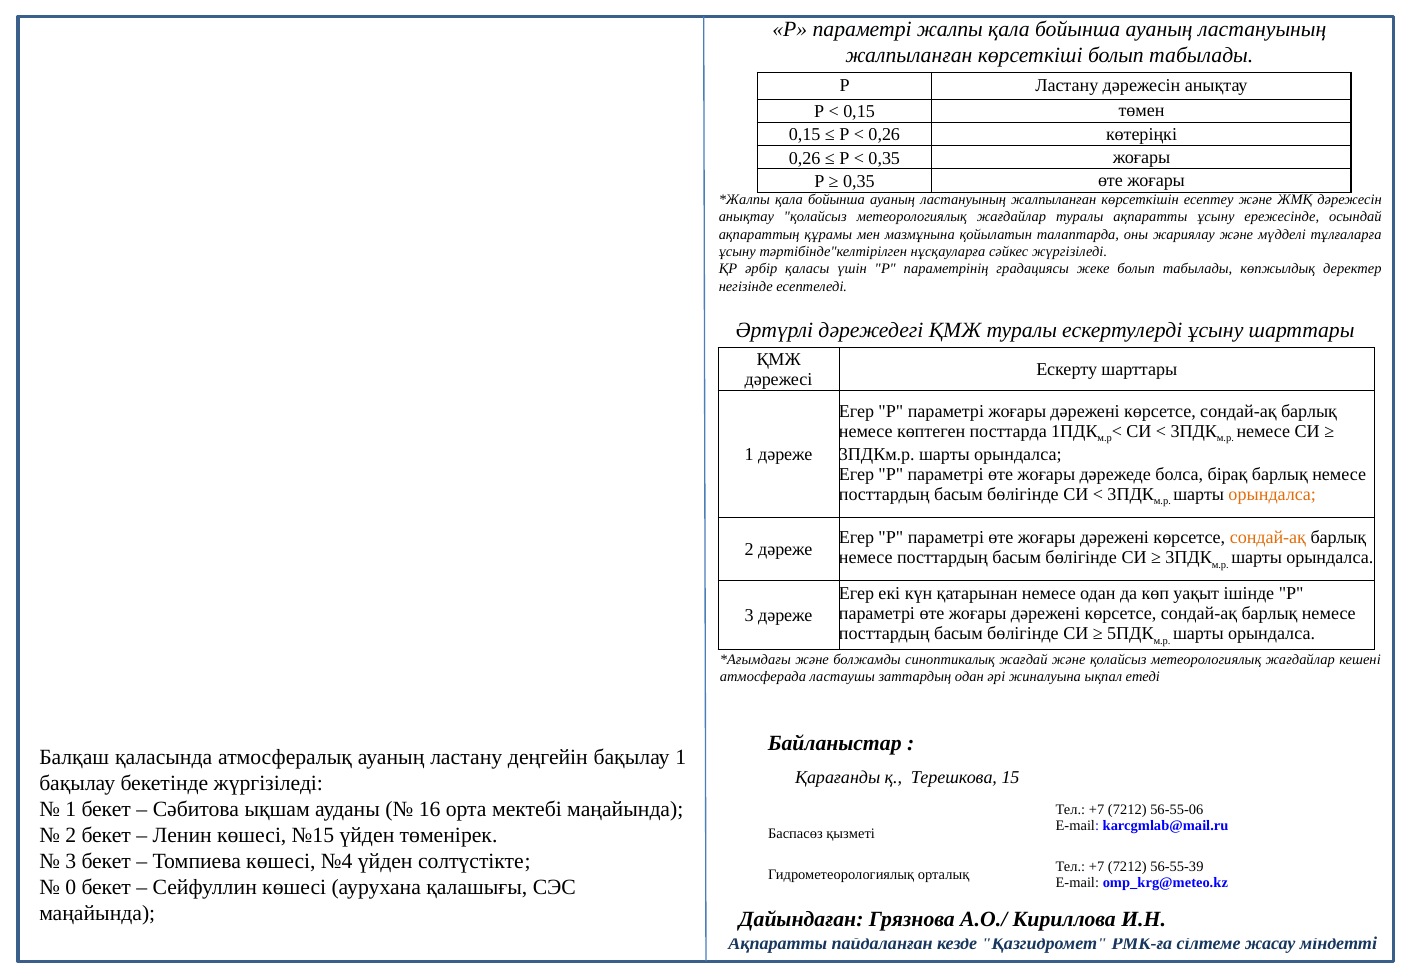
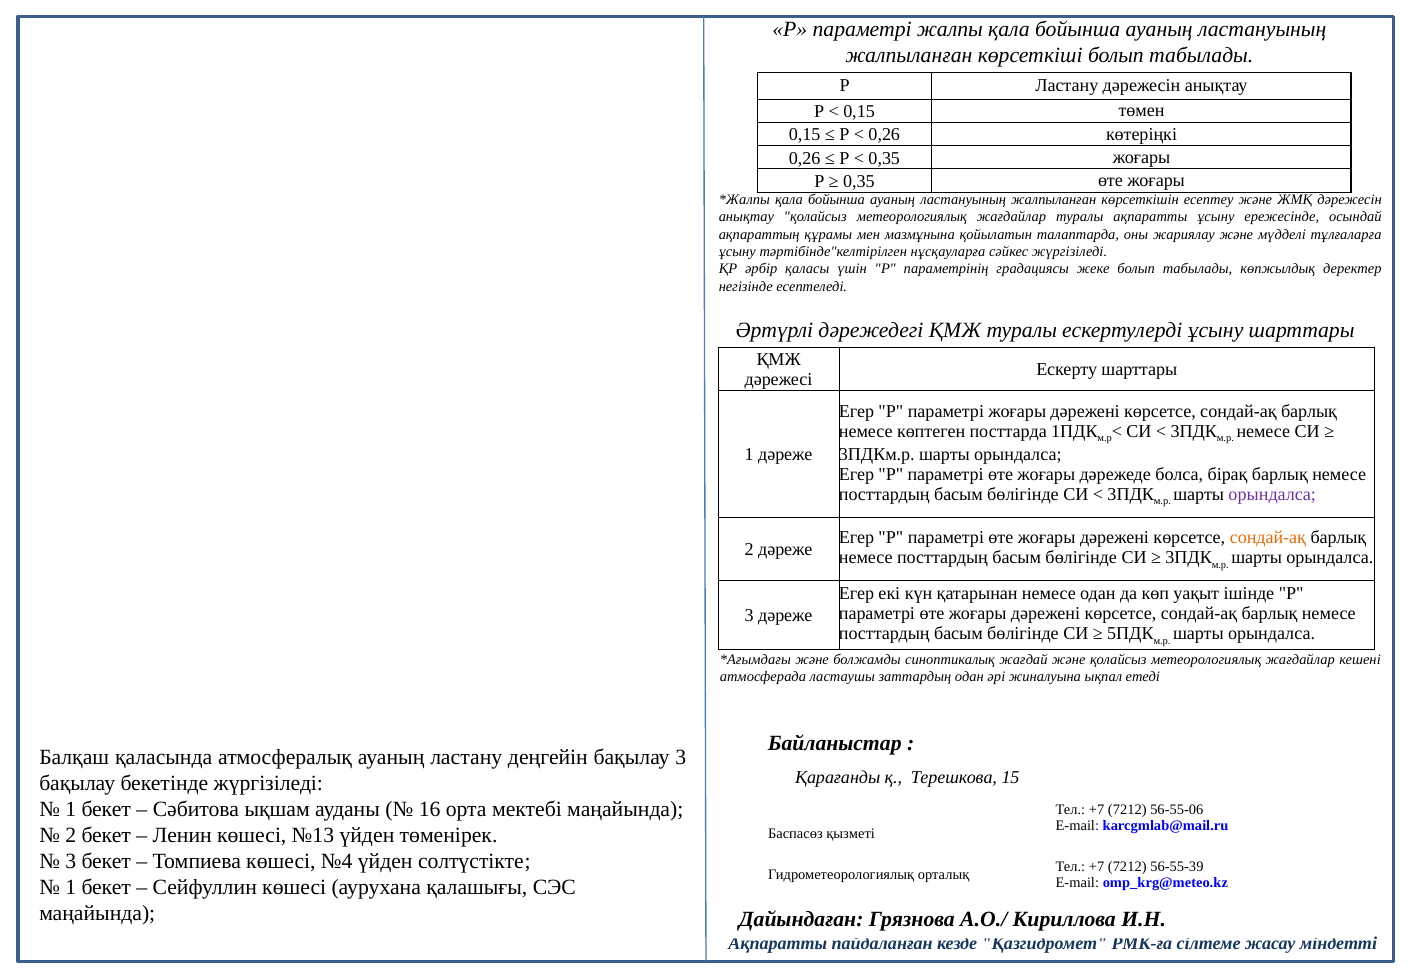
орындалса colour: orange -> purple (1272, 494)
бақылау 1: 1 -> 3 (681, 757)
№15: №15 -> №13 (313, 835)
0: 0 -> 1 (71, 887)
